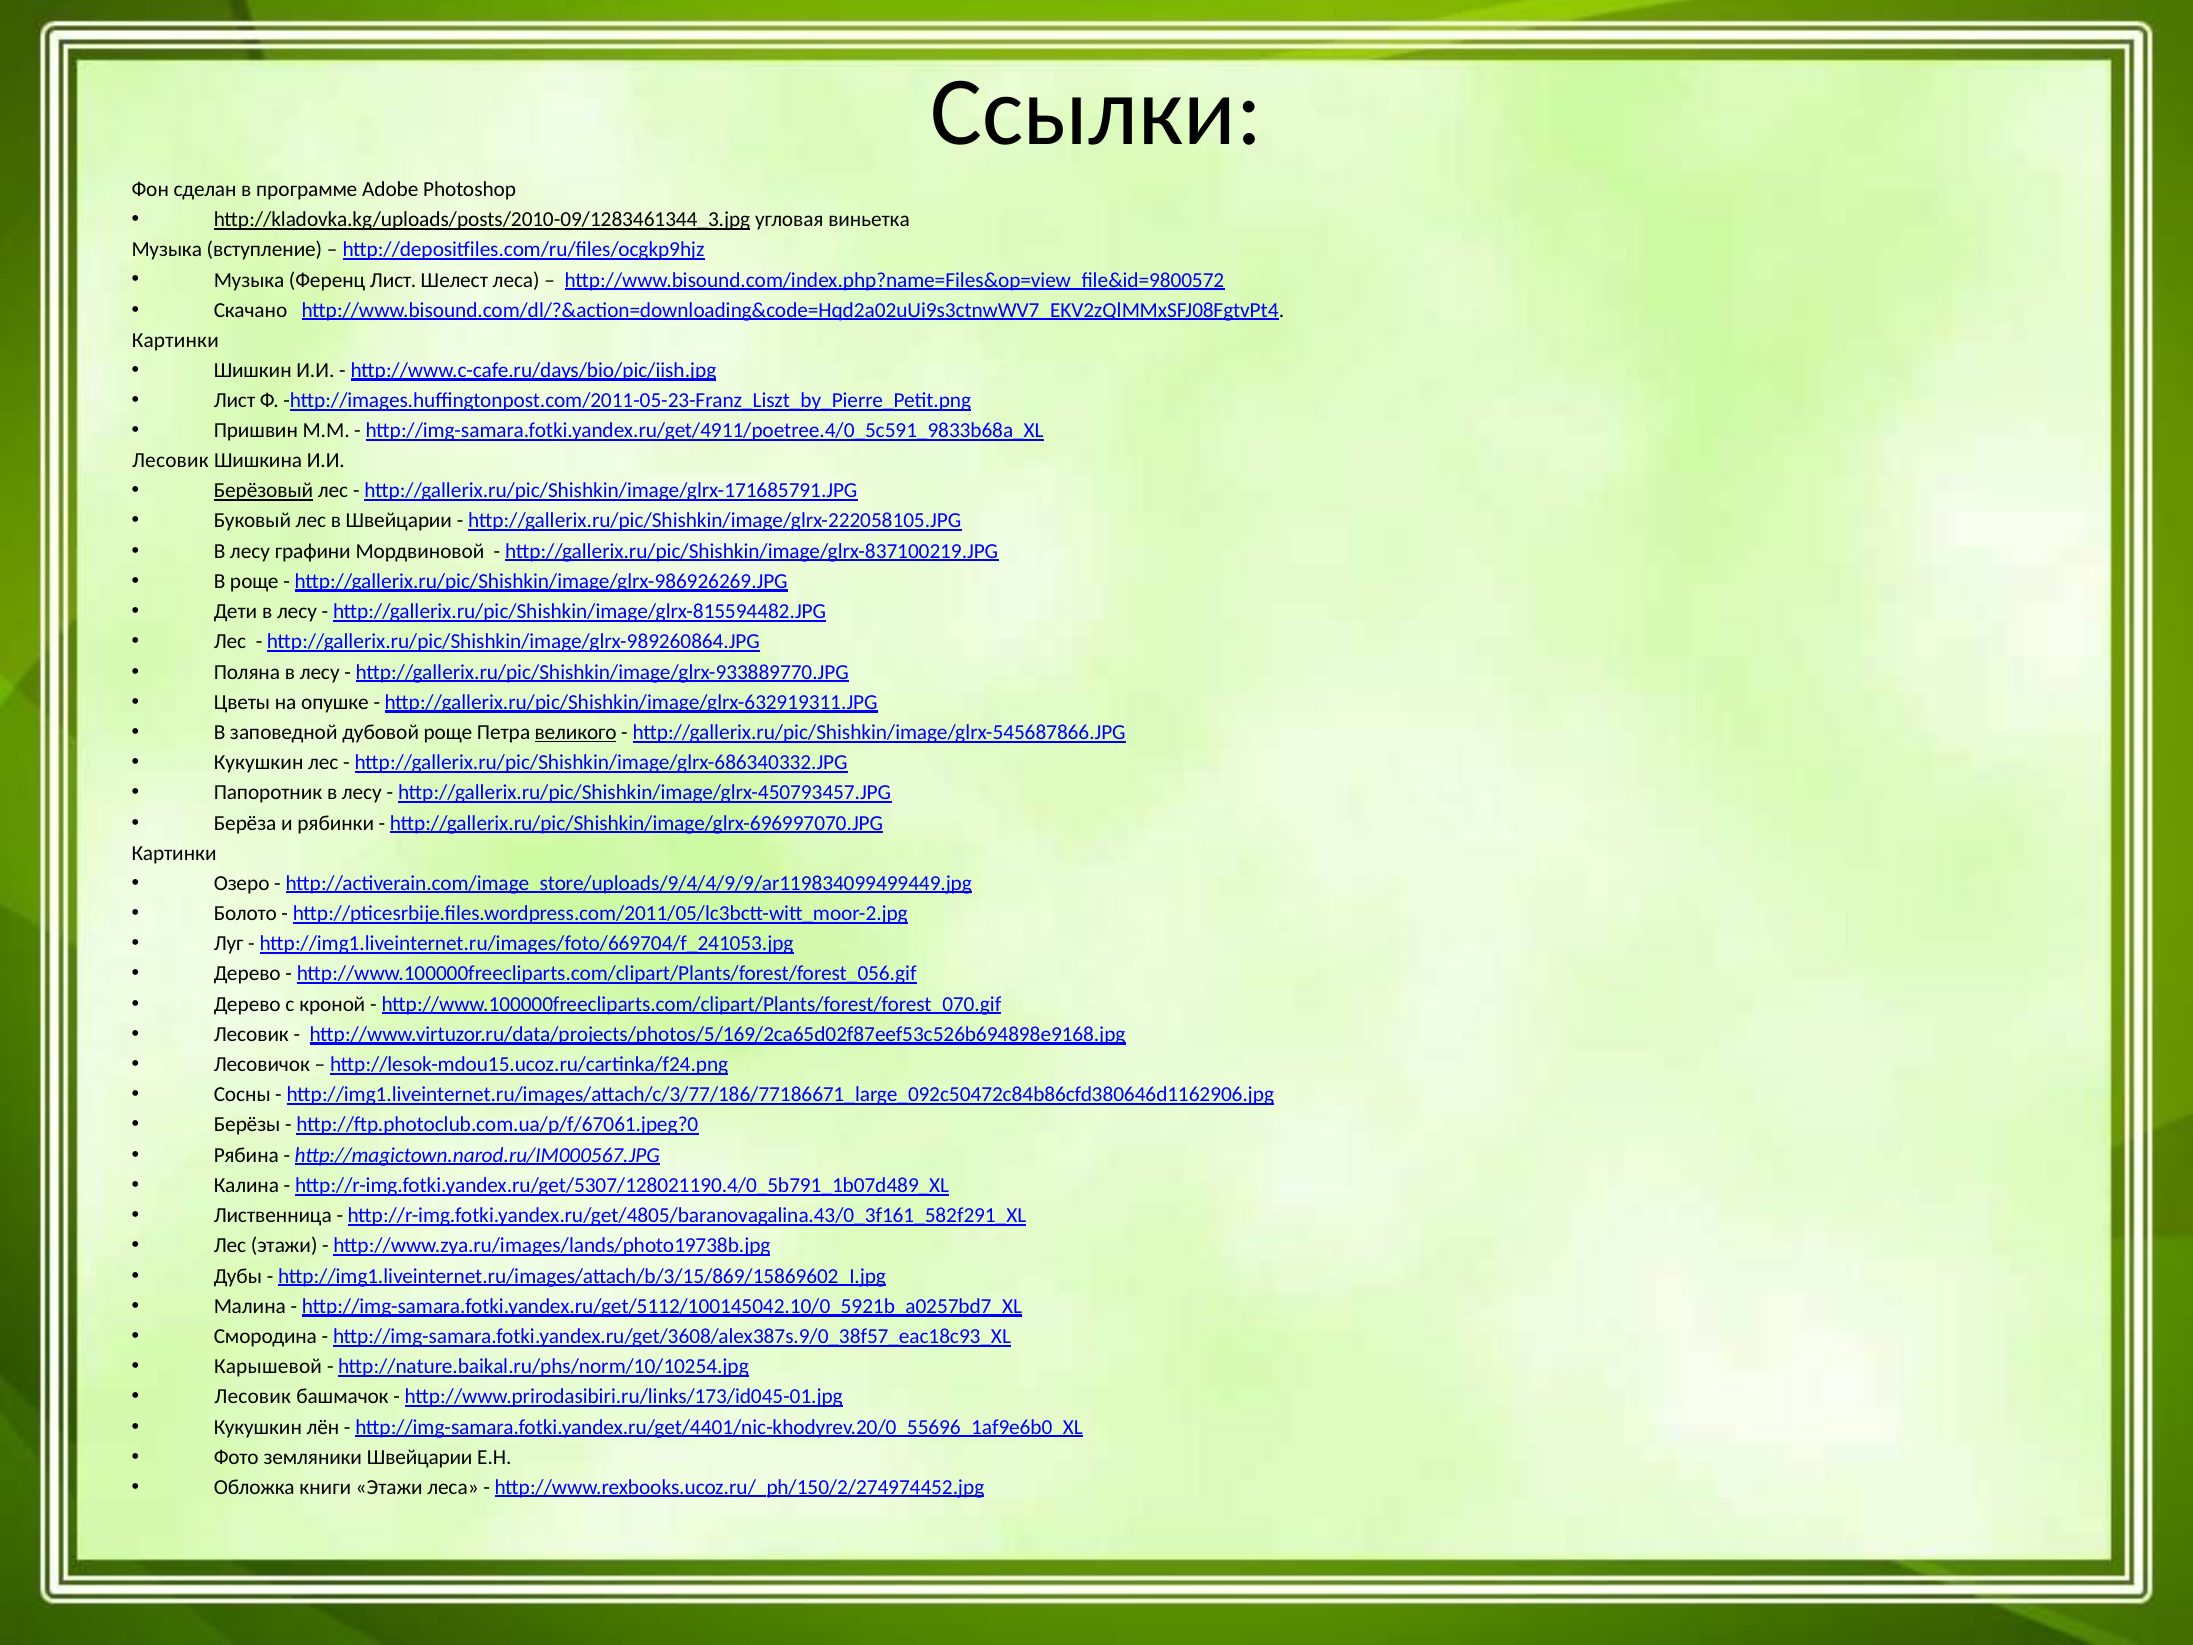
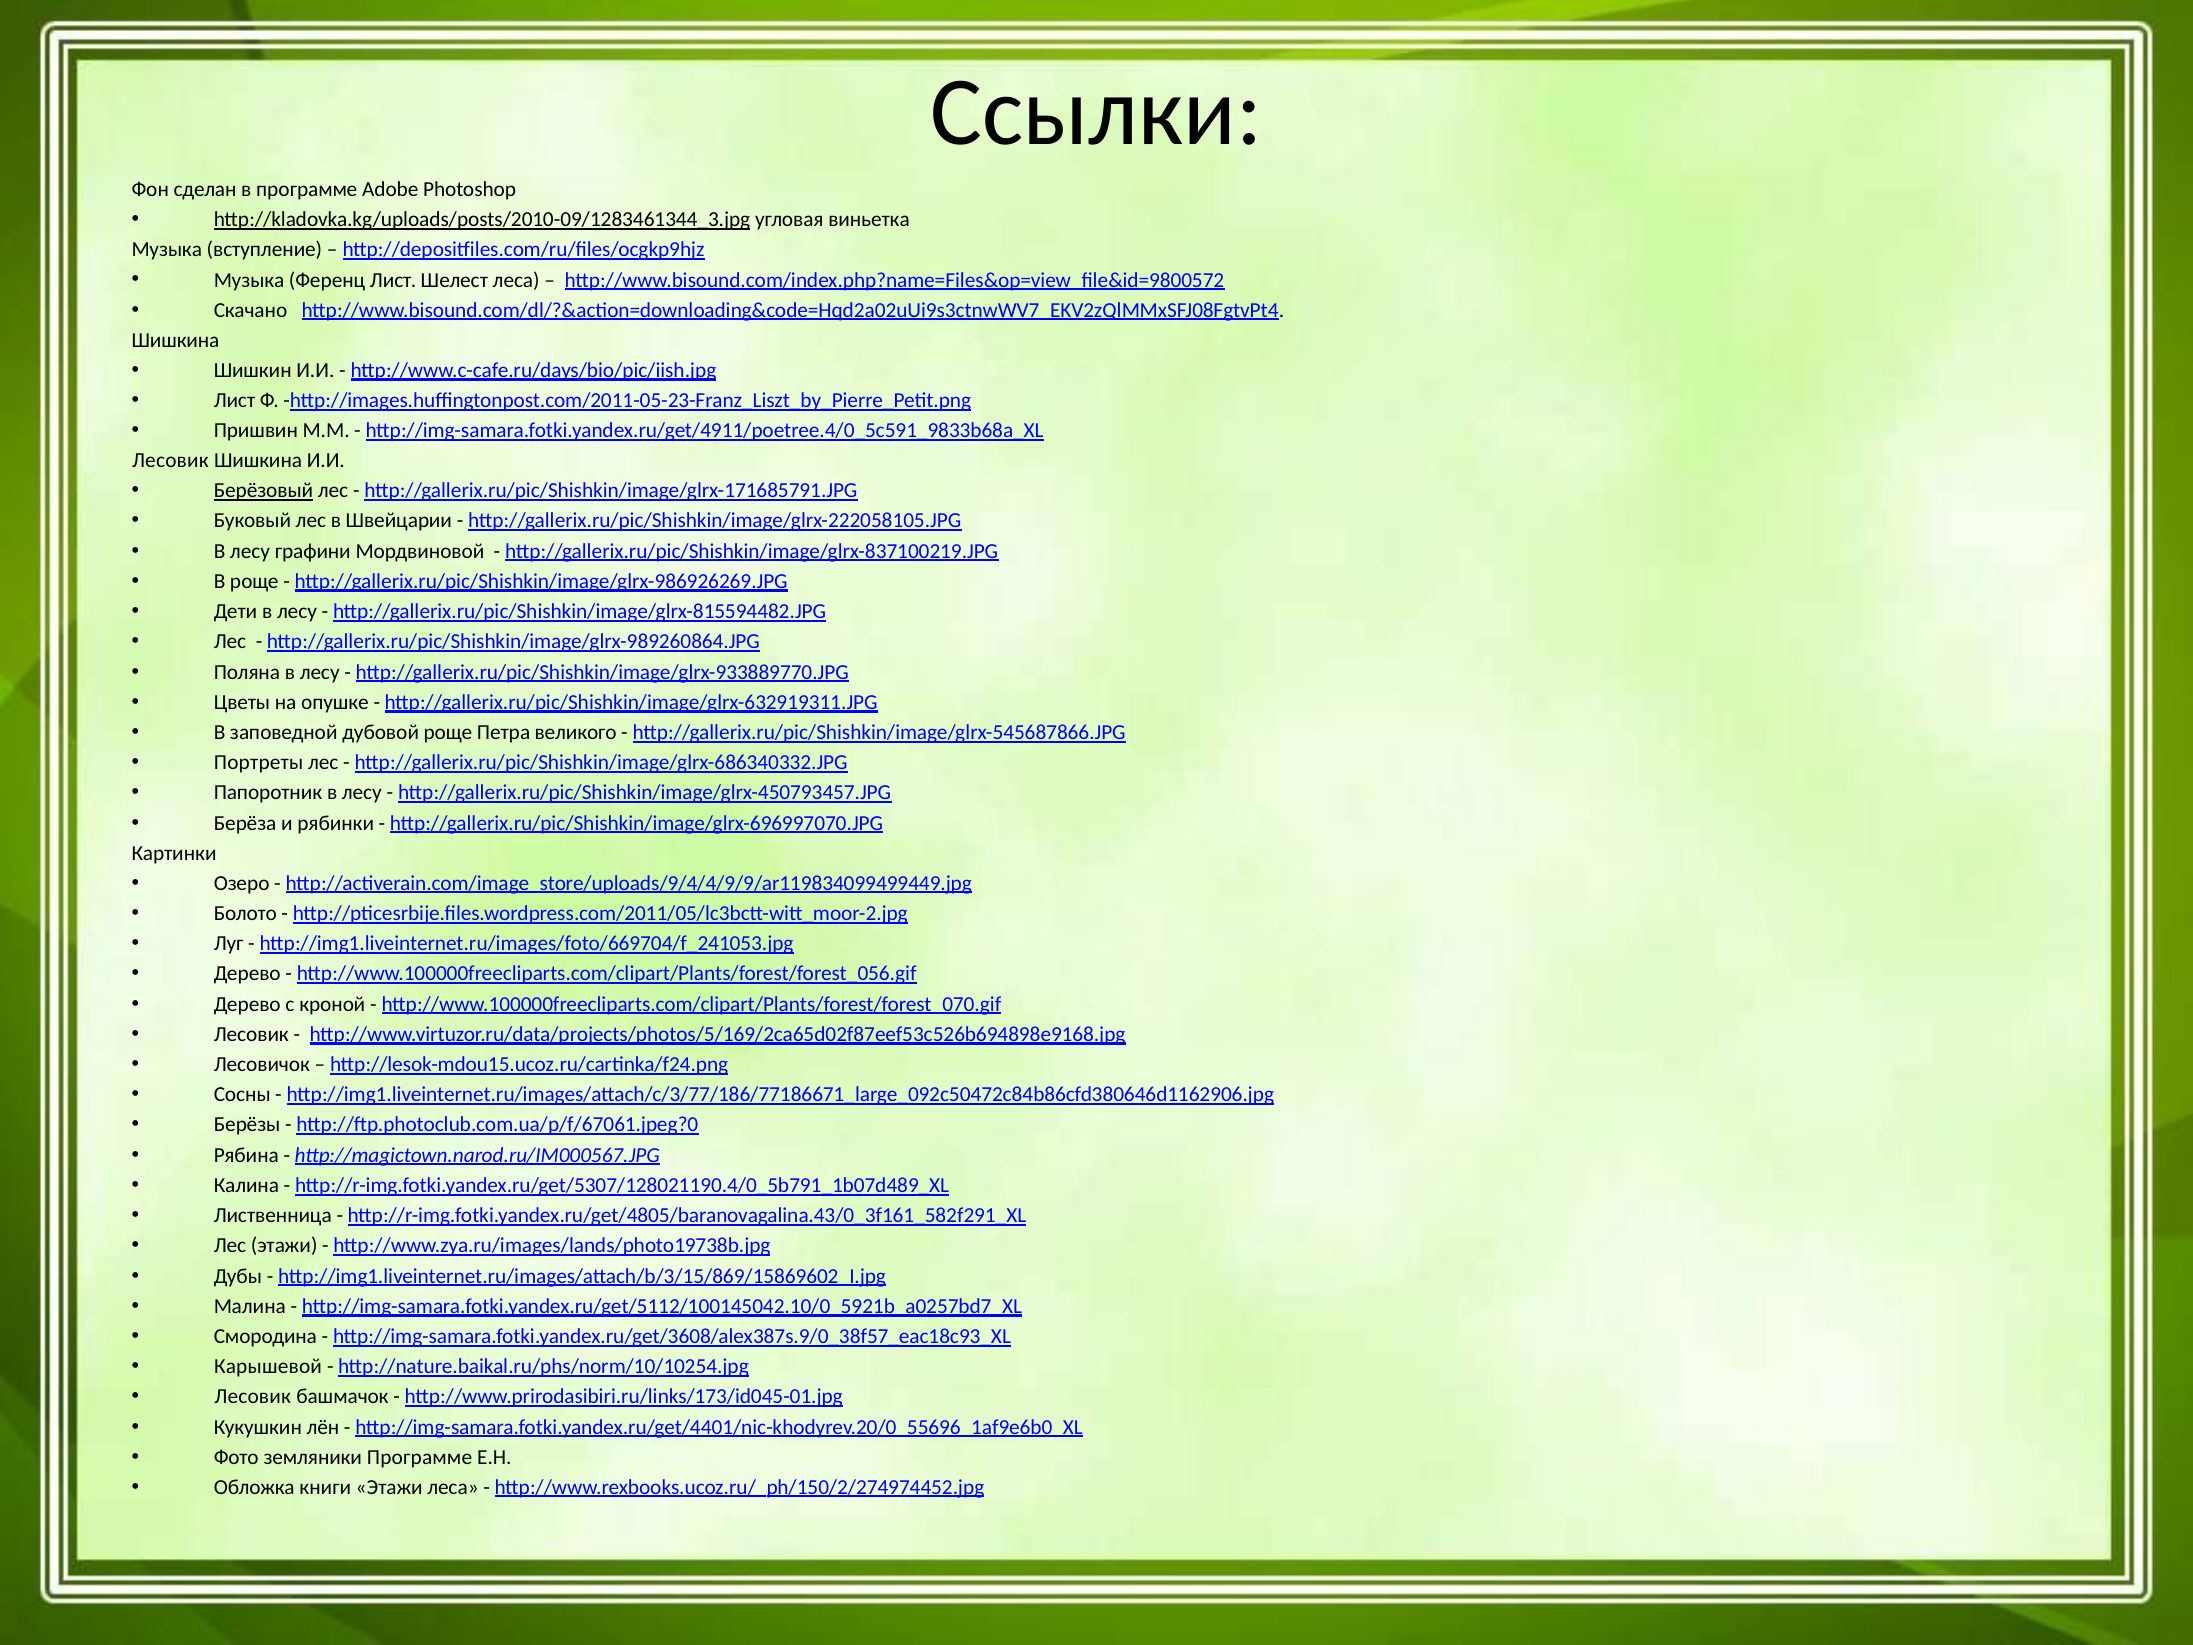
Картинки: Картинки -> Шишкина (175, 340)
великого underline: present -> none (576, 732)
Кукушкин: Кукушкин -> Портреты (259, 763)
земляники Швейцарии: Швейцарии -> Программе (420, 1457)
